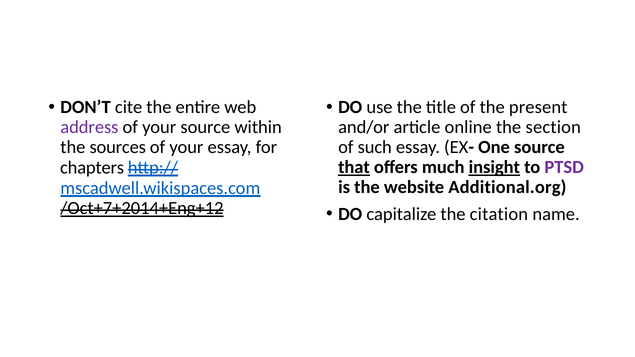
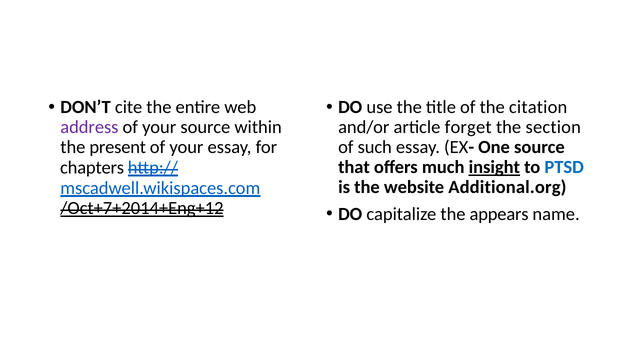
present: present -> citation (538, 107)
online: online -> forget (468, 127)
sources: sources -> present (118, 147)
that underline: present -> none (354, 167)
PTSD colour: purple -> blue (564, 167)
citation: citation -> appears (499, 214)
